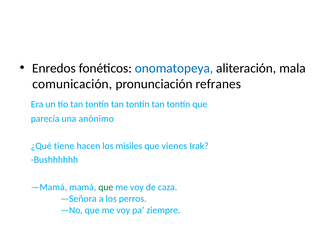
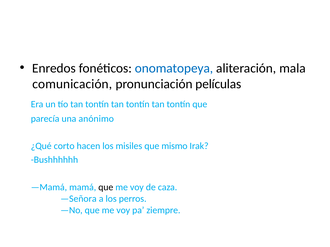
refranes: refranes -> películas (218, 84)
tiene: tiene -> corto (64, 146)
vienes: vienes -> mismo (174, 146)
que colour: green -> black (106, 188)
